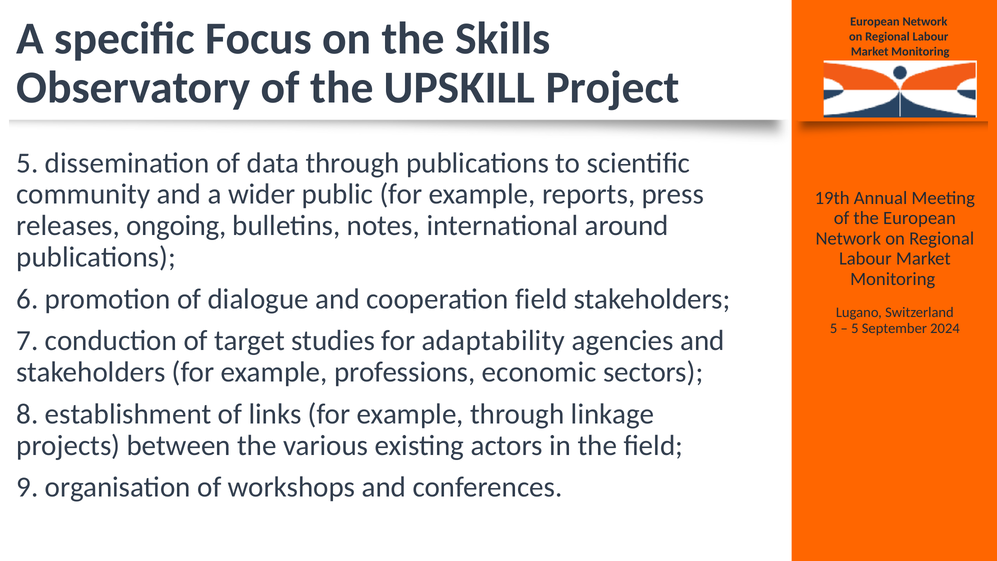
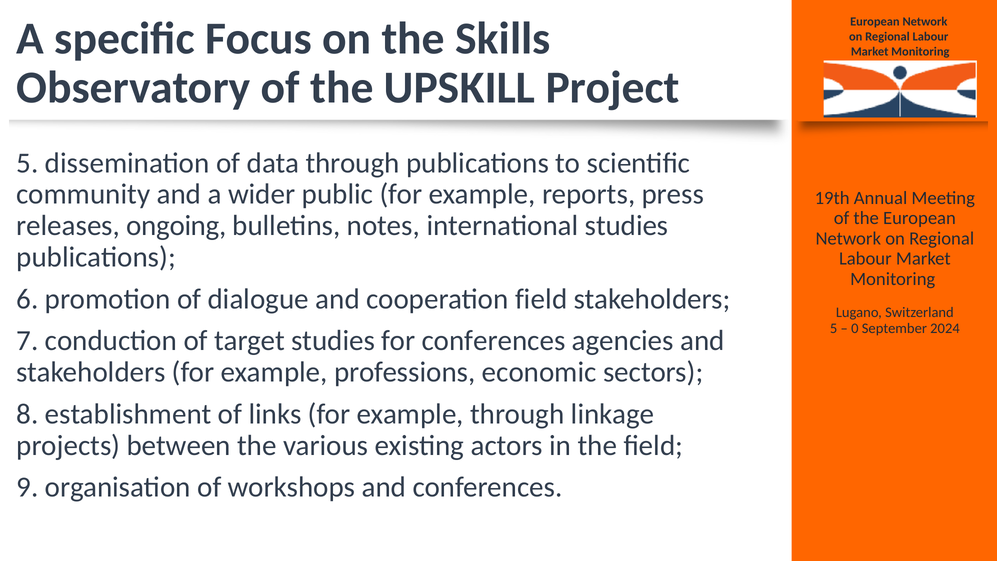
international around: around -> studies (627, 226)
5: 5 -> 0 (855, 328)
for adaptability: adaptability -> conferences (494, 341)
